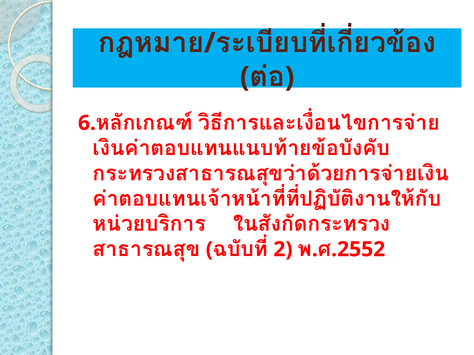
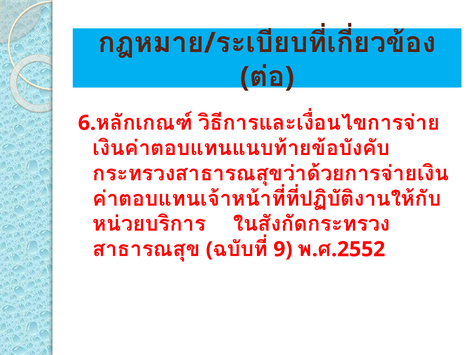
2: 2 -> 9 (283, 250)
